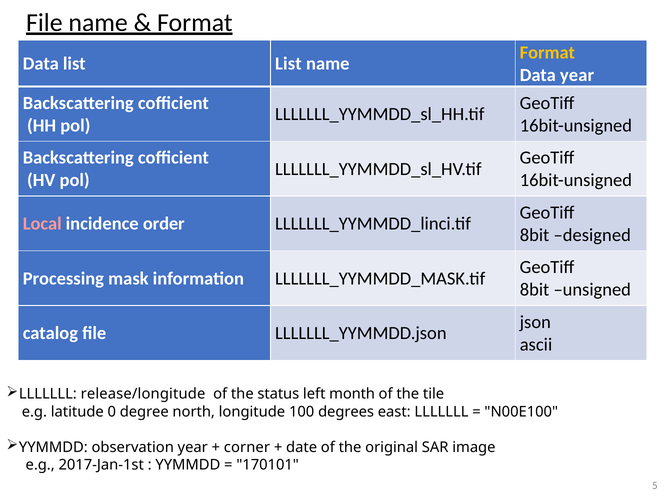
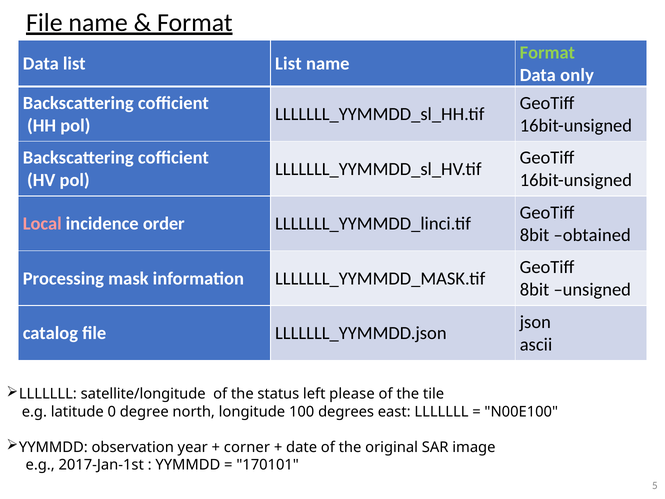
Format colour: yellow -> light green (547, 52)
Data year: year -> only (577, 75)
designed: designed -> obtained (592, 235)
release/longitude: release/longitude -> satellite/longitude (143, 394)
month: month -> please (352, 394)
